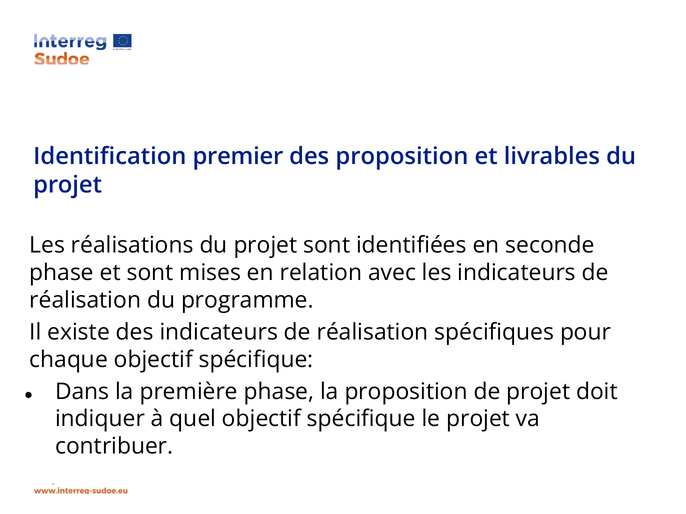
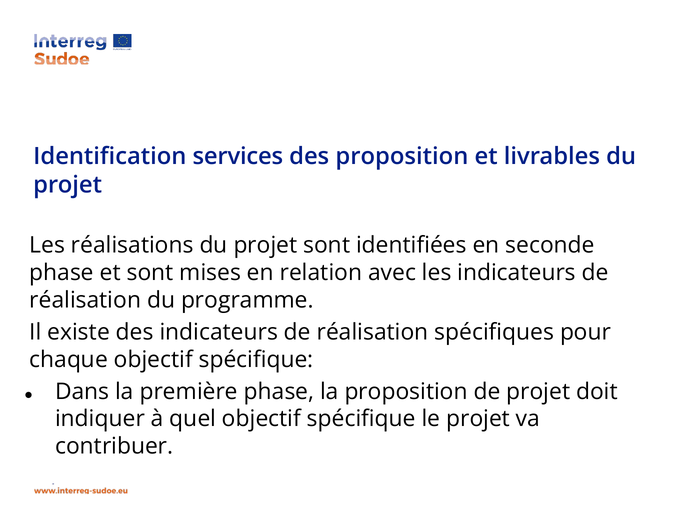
premier: premier -> services (238, 157)
